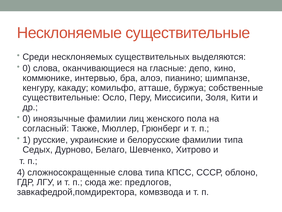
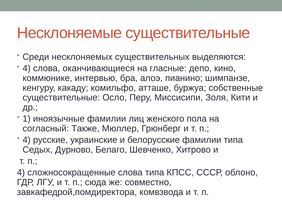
0: 0 -> 4 (27, 68)
0: 0 -> 1 (27, 119)
1: 1 -> 4 (27, 140)
предлогов: предлогов -> совместно (148, 182)
